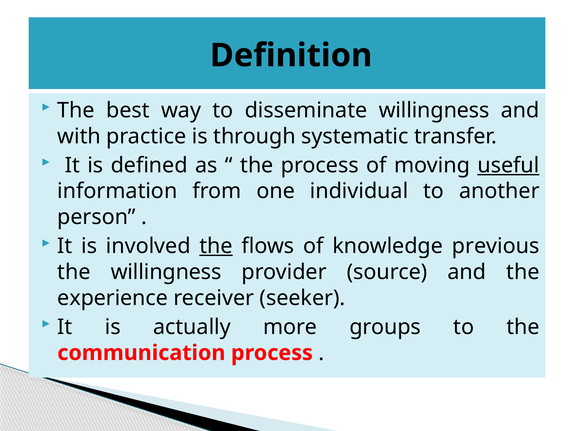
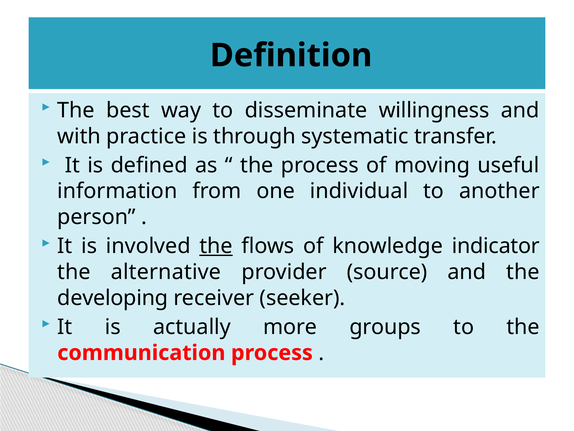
useful underline: present -> none (508, 165)
previous: previous -> indicator (496, 246)
the willingness: willingness -> alternative (166, 272)
experience: experience -> developing (113, 298)
